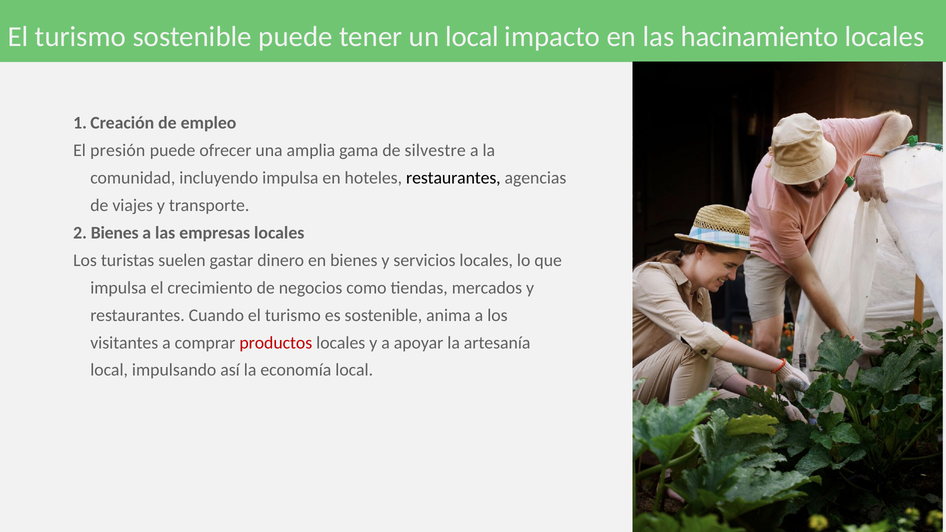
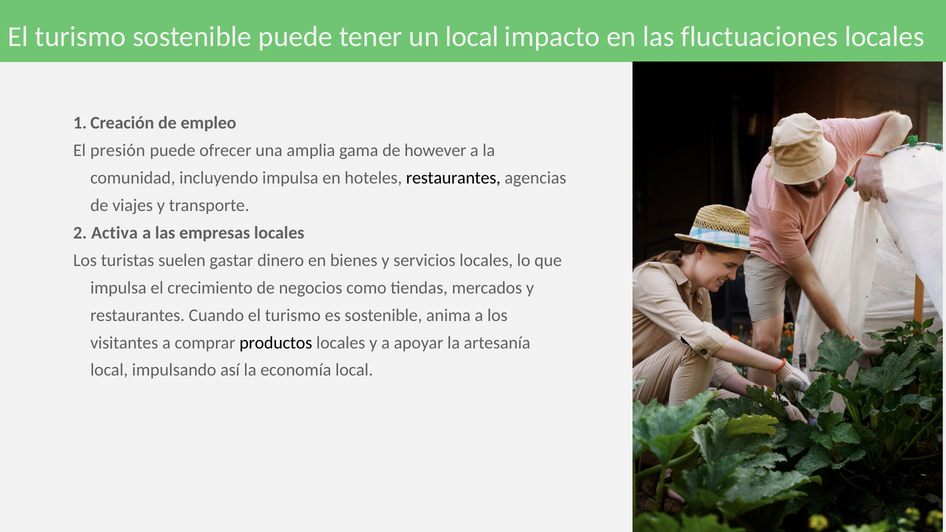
hacinamiento: hacinamiento -> fluctuaciones (759, 37)
silvestre: silvestre -> however (435, 150)
2 Bienes: Bienes -> Activa (115, 233)
productos colour: red -> black (276, 343)
